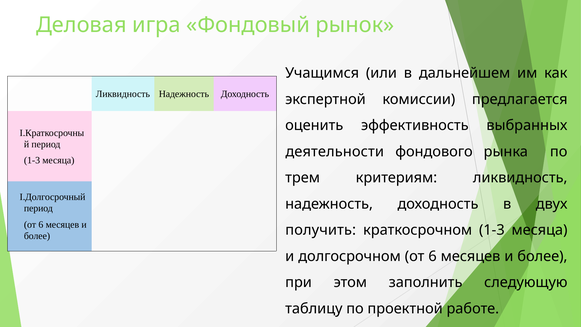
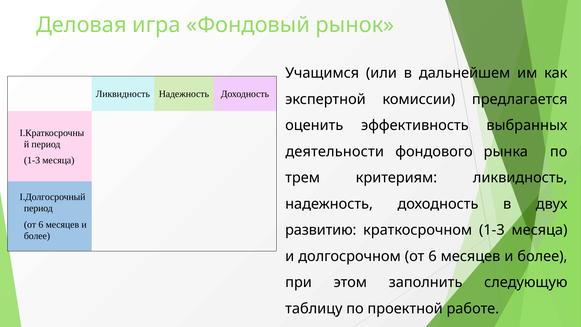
получить: получить -> развитию (321, 230)
